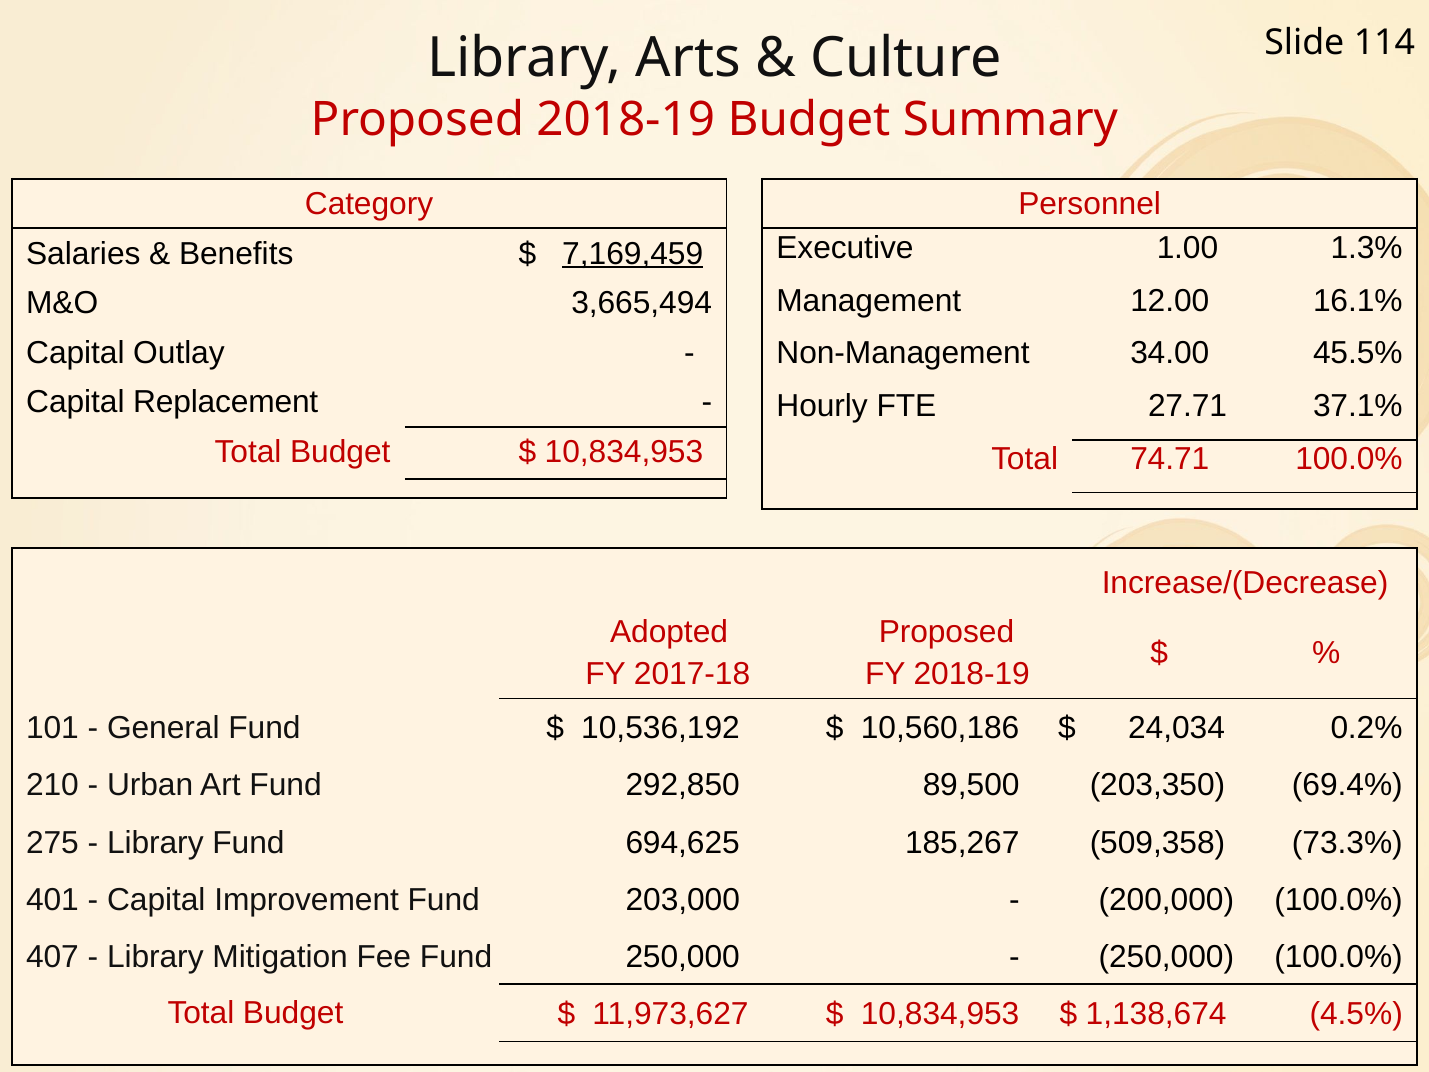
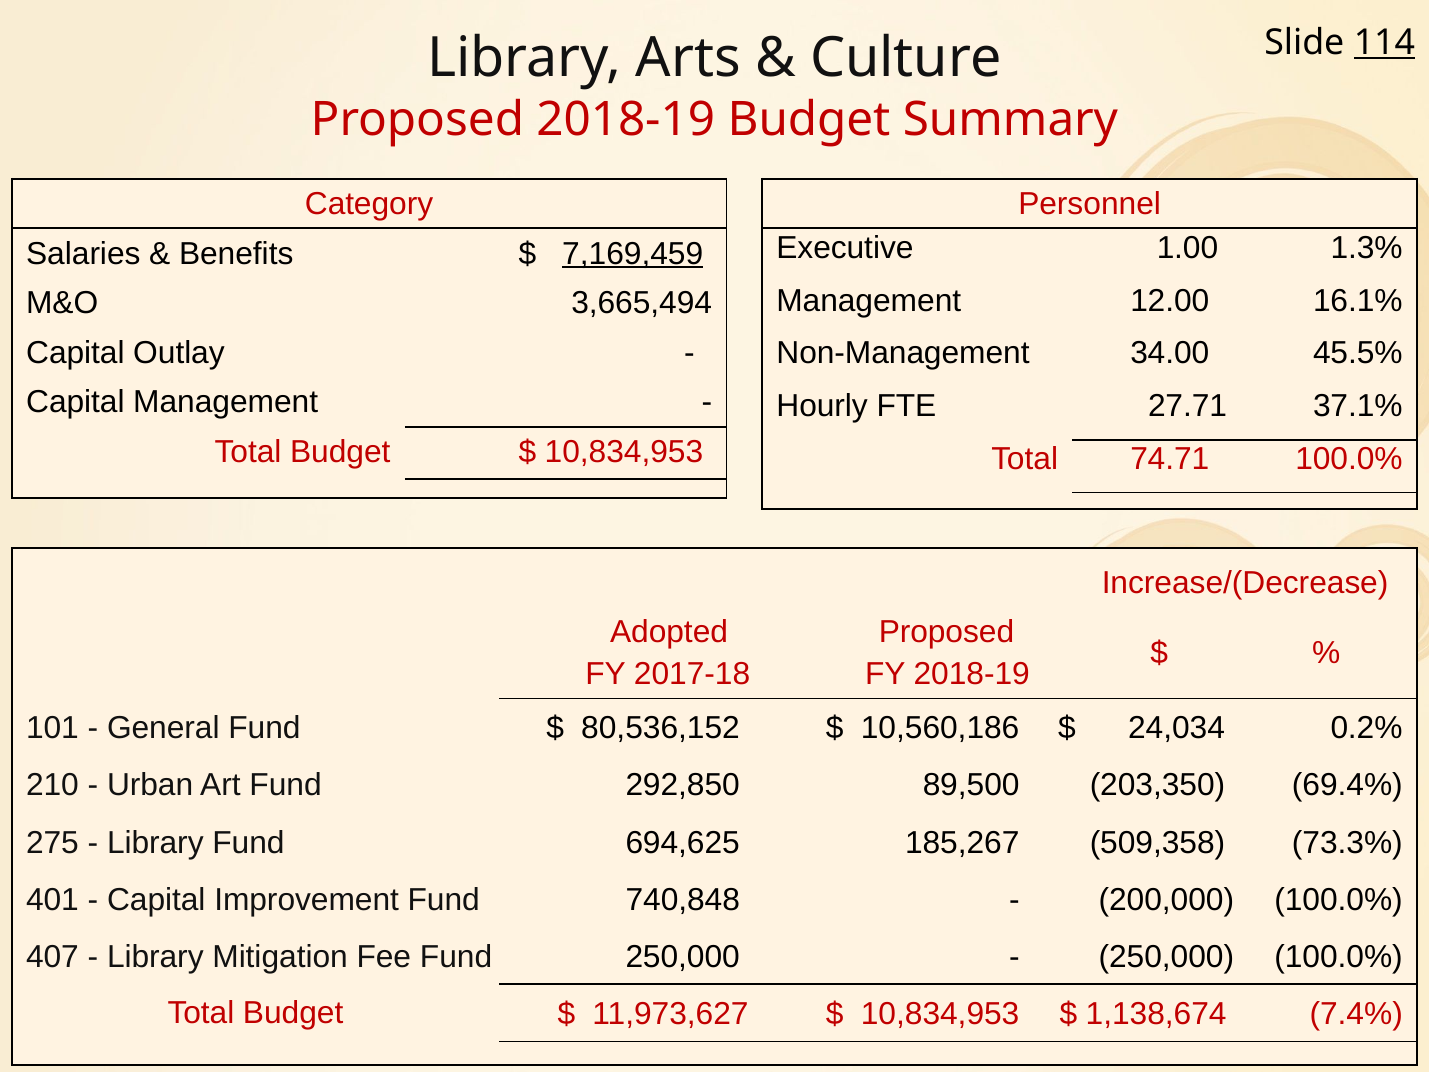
114 underline: none -> present (1384, 43)
Capital Replacement: Replacement -> Management (226, 402)
10,536,192: 10,536,192 -> 80,536,152 (661, 728)
203,000: 203,000 -> 740,848 (683, 900)
4.5%: 4.5% -> 7.4% (1356, 1014)
